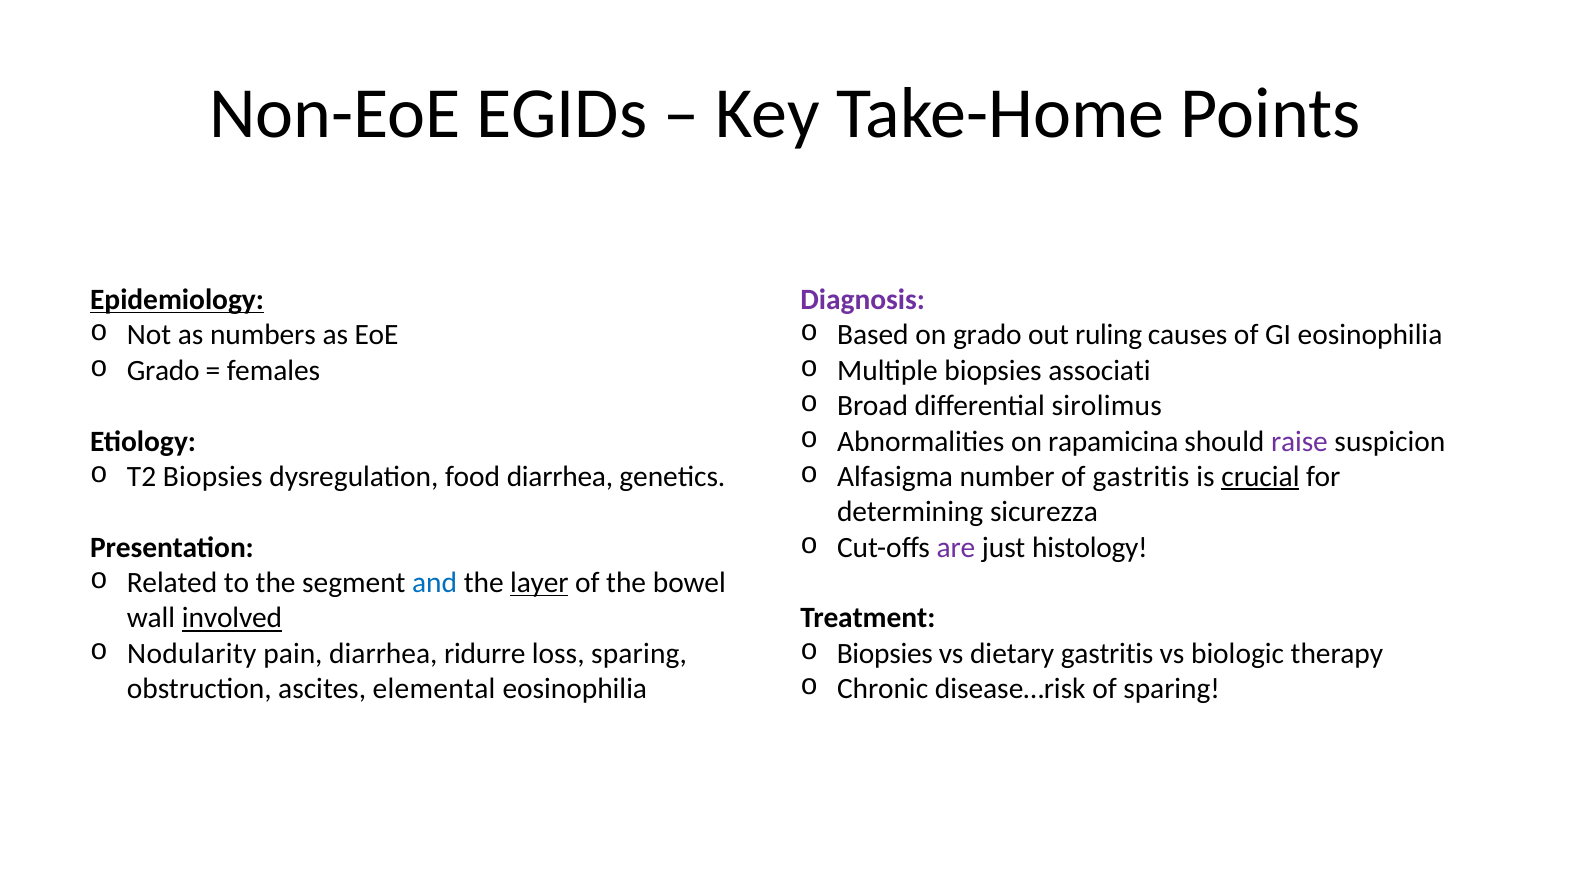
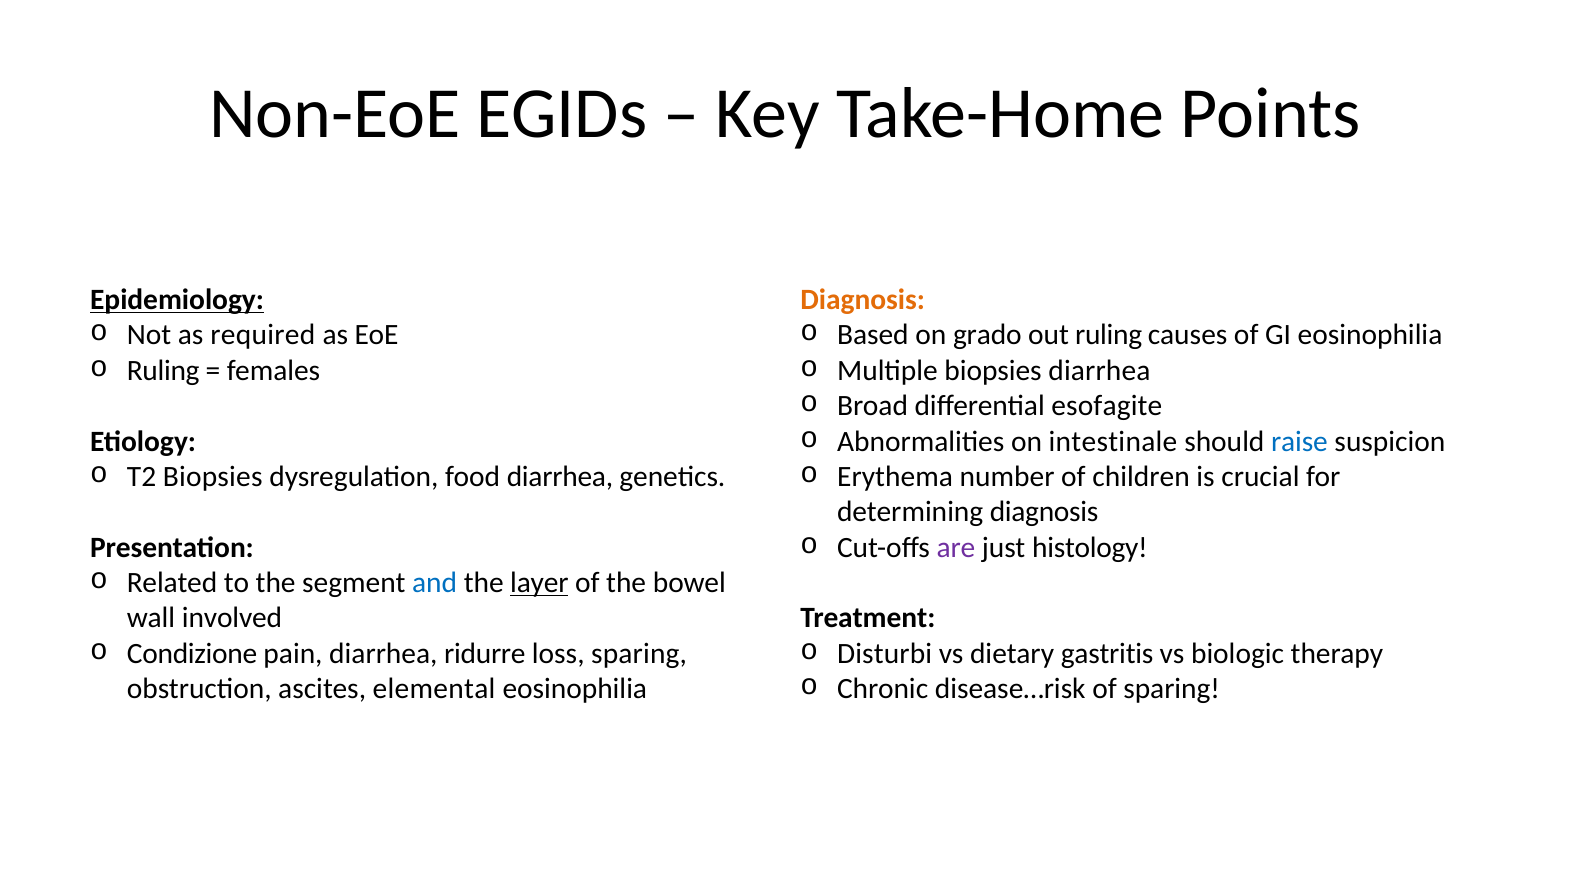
Diagnosis colour: purple -> orange (863, 300)
numbers: numbers -> required (263, 335)
Grado: Grado -> Ruling (163, 370)
biopsies associati: associati -> diarrhea (1099, 370)
sirolimus: sirolimus -> esofagite (1107, 406)
rapamicina: rapamicina -> intestinale (1113, 441)
raise colour: purple -> blue (1299, 441)
Alfasigma: Alfasigma -> Erythema (895, 477)
of gastritis: gastritis -> children (1141, 477)
crucial underline: present -> none (1260, 477)
determining sicurezza: sicurezza -> diagnosis (1044, 512)
involved underline: present -> none (232, 618)
Nodularity: Nodularity -> Condizione (192, 653)
Biopsies: Biopsies -> Disturbi (885, 653)
